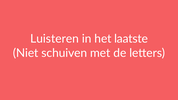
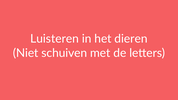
laatste: laatste -> dieren (131, 39)
